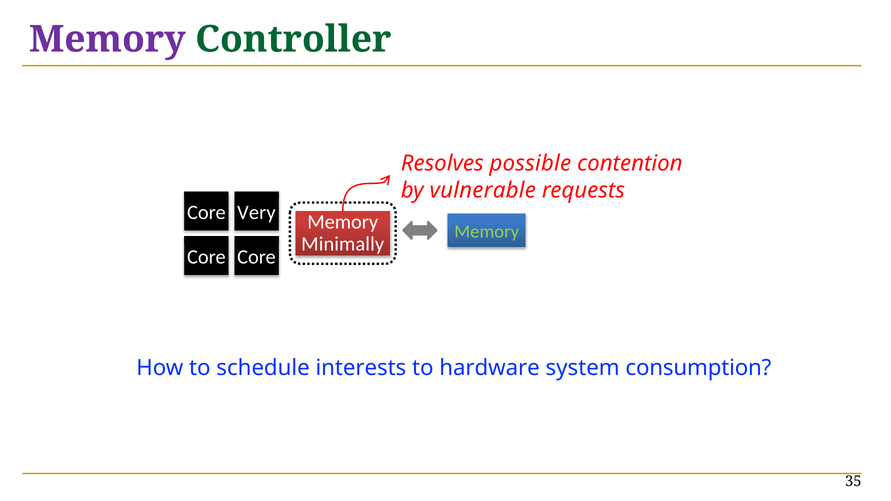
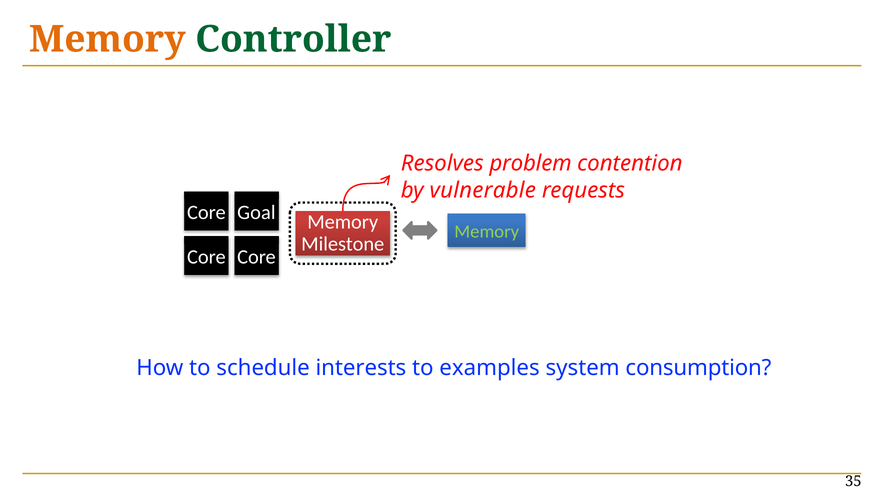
Memory colour: purple -> orange (107, 39)
possible: possible -> problem (531, 164)
Very: Very -> Goal (256, 212)
Minimally: Minimally -> Milestone (343, 244)
hardware: hardware -> examples (490, 368)
